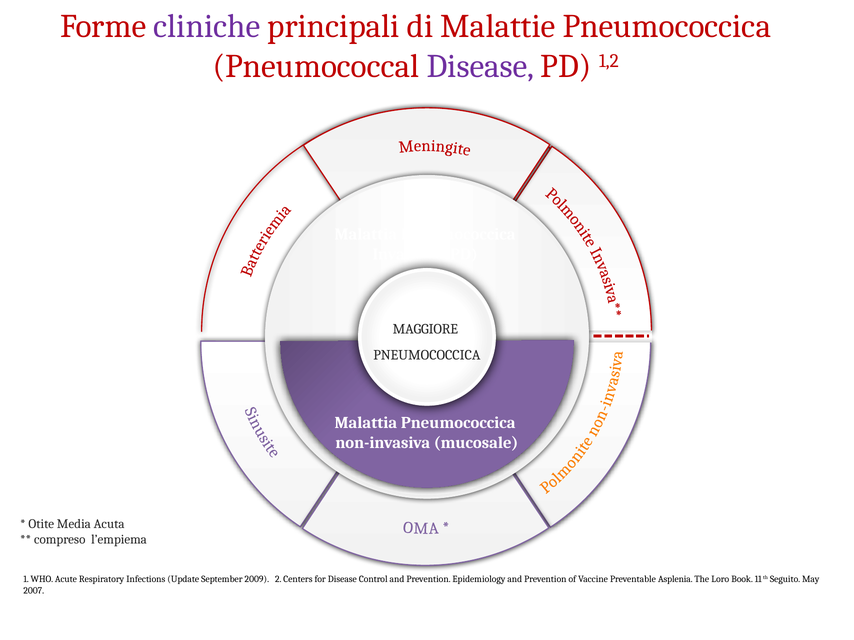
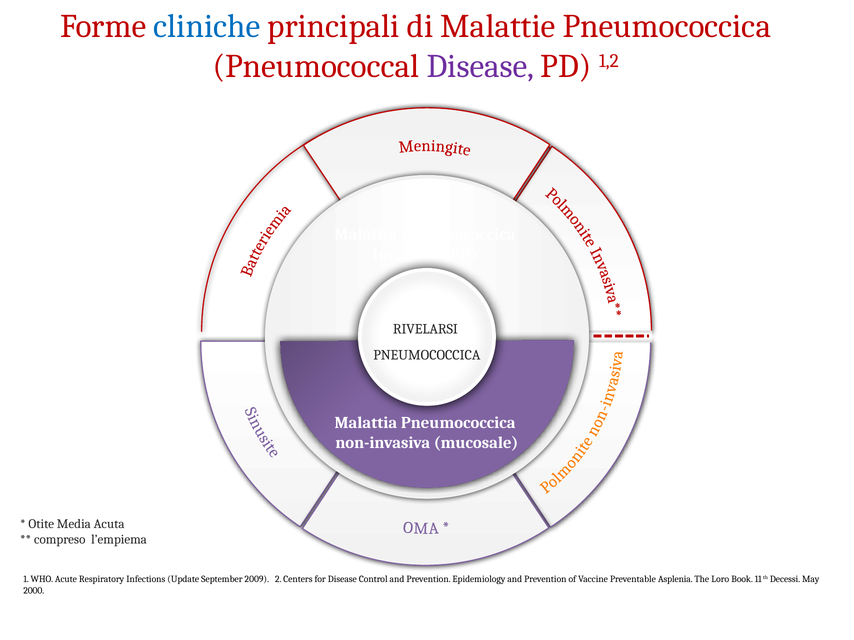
cliniche colour: purple -> blue (207, 26)
MAGGIORE: MAGGIORE -> RIVELARSI (425, 329)
Seguito: Seguito -> Decessi (785, 580)
2007: 2007 -> 2000 (34, 591)
